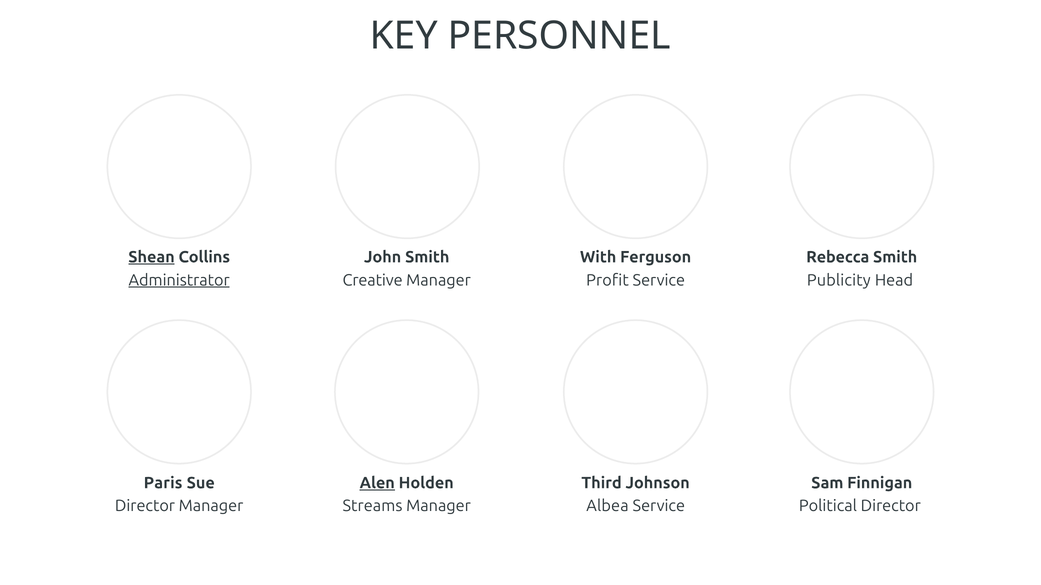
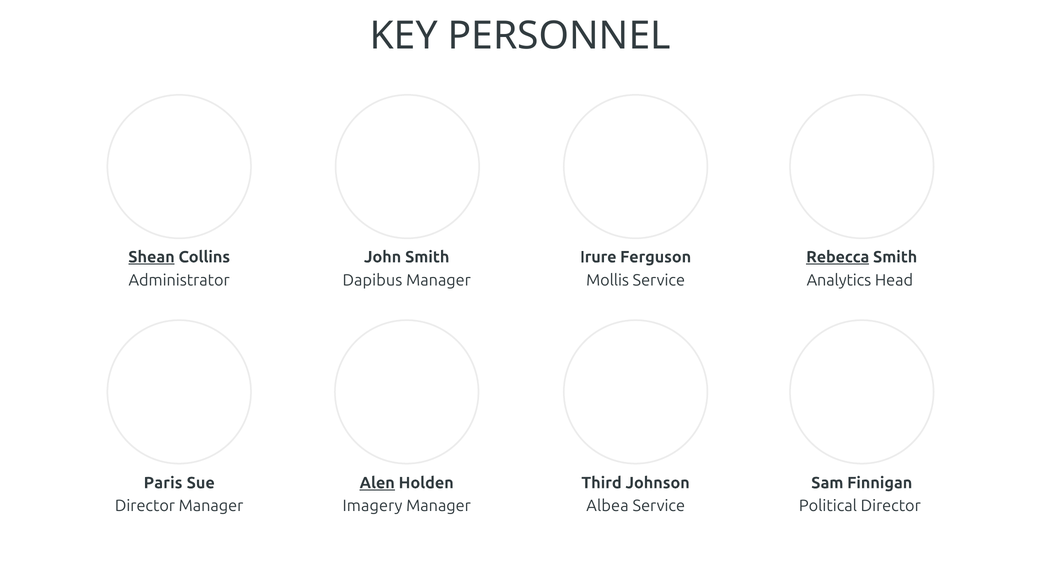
With: With -> Irure (598, 257)
Rebecca underline: none -> present (838, 257)
Administrator underline: present -> none (179, 280)
Creative: Creative -> Dapibus (372, 280)
Profit: Profit -> Mollis (608, 280)
Publicity: Publicity -> Analytics (839, 280)
Streams: Streams -> Imagery (372, 507)
